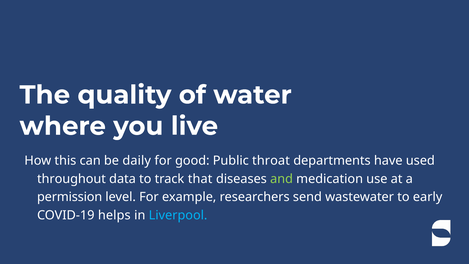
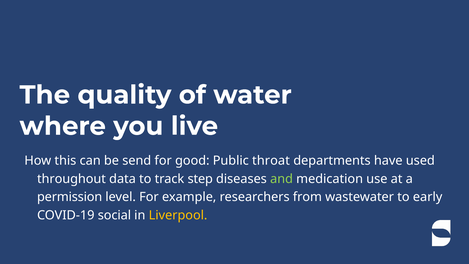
daily: daily -> send (137, 160)
that: that -> step (200, 179)
send: send -> from (307, 197)
helps: helps -> social (114, 215)
Liverpool colour: light blue -> yellow (178, 215)
